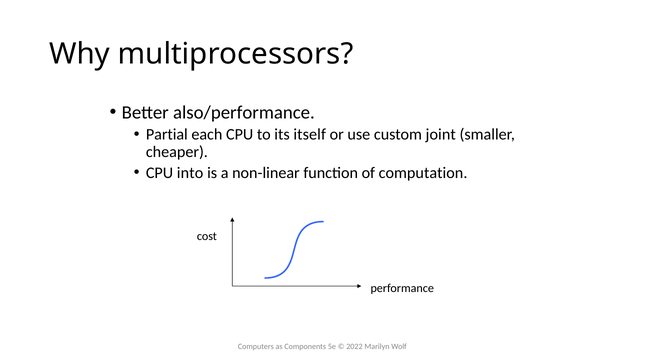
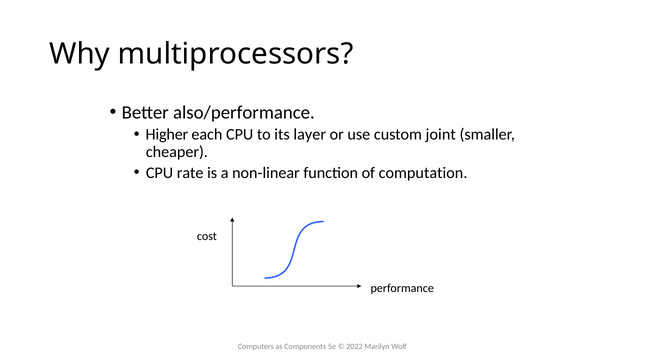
Partial: Partial -> Higher (167, 134)
itself: itself -> layer (310, 134)
into: into -> rate (190, 173)
